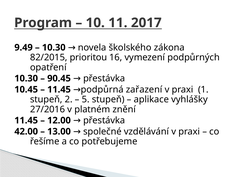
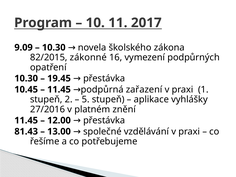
9.49: 9.49 -> 9.09 (24, 47)
prioritou: prioritou -> zákonné (88, 57)
90.45: 90.45 -> 19.45 (59, 78)
42.00: 42.00 -> 81.43 (26, 131)
